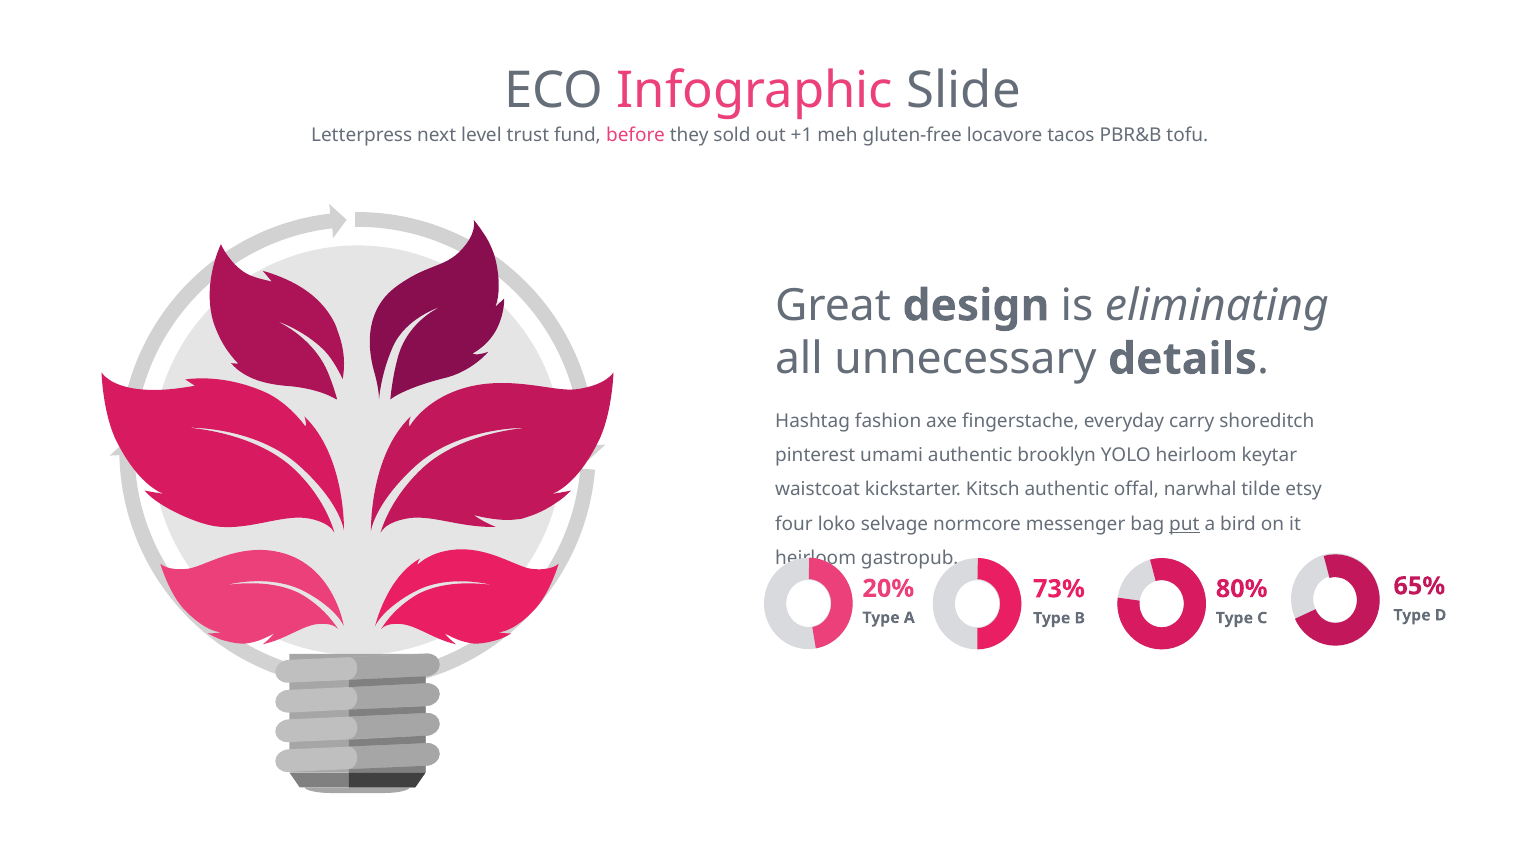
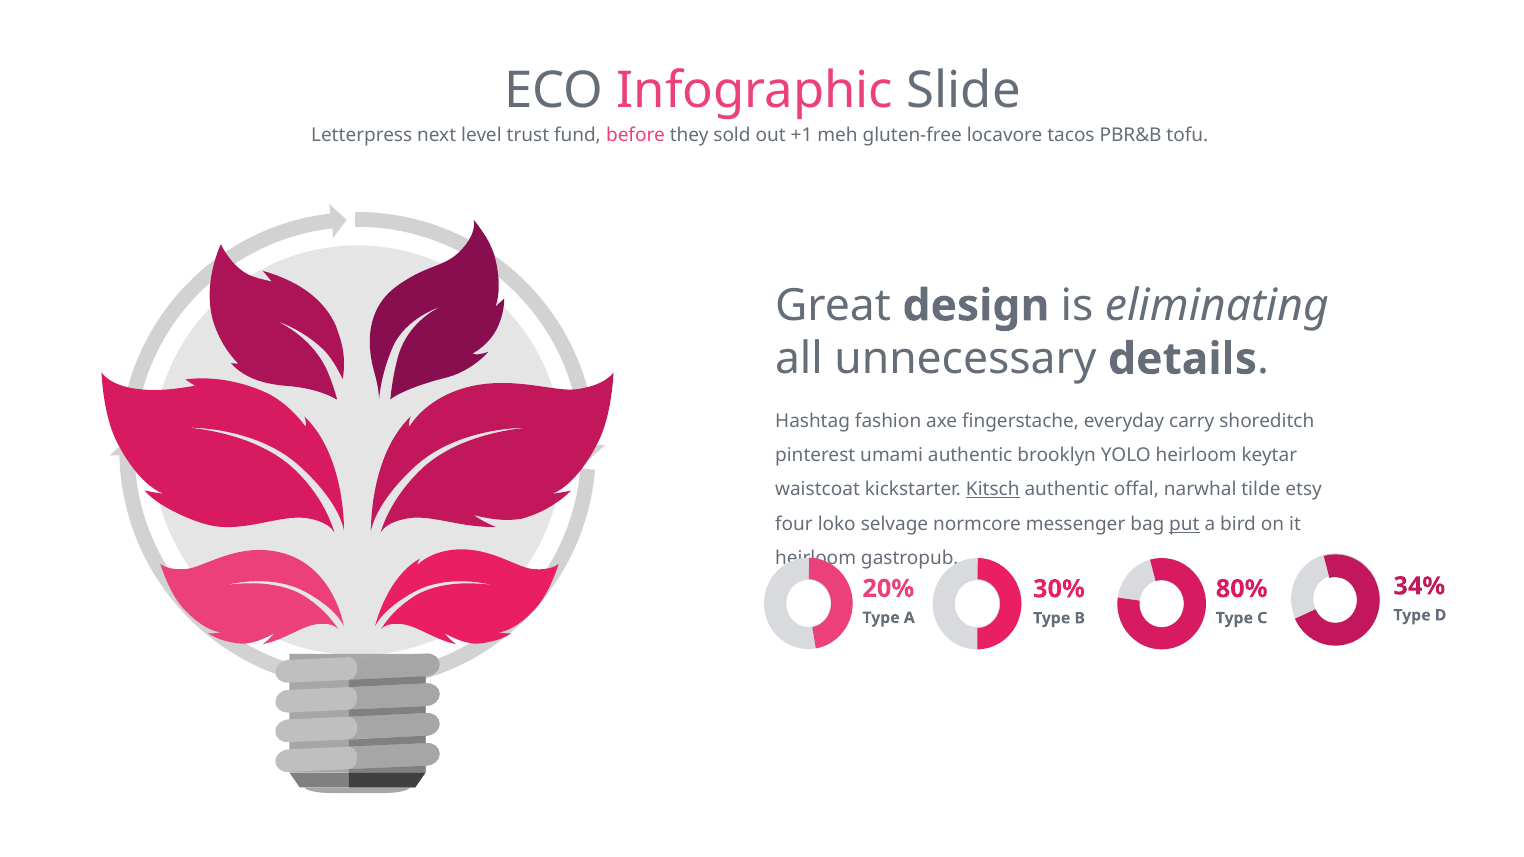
Kitsch underline: none -> present (993, 490)
65%: 65% -> 34% (1419, 586)
73%: 73% -> 30% (1059, 589)
